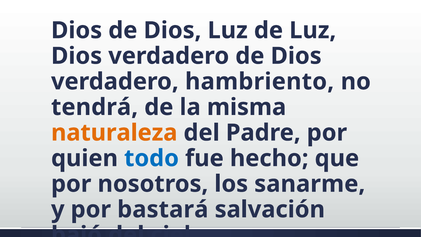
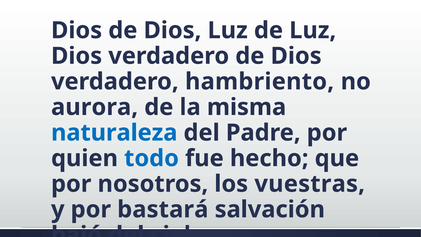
tendrá: tendrá -> aurora (95, 107)
naturaleza colour: orange -> blue (114, 133)
sanarme: sanarme -> vuestras (310, 184)
